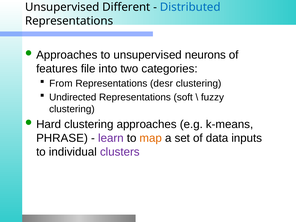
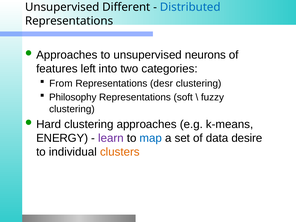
file: file -> left (88, 69)
Undirected: Undirected -> Philosophy (73, 97)
PHRASE: PHRASE -> ENERGY (62, 138)
map colour: orange -> blue (151, 138)
inputs: inputs -> desire (247, 138)
clusters colour: purple -> orange (120, 152)
